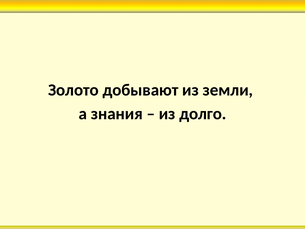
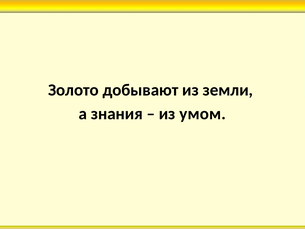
долго: долго -> умом (203, 114)
